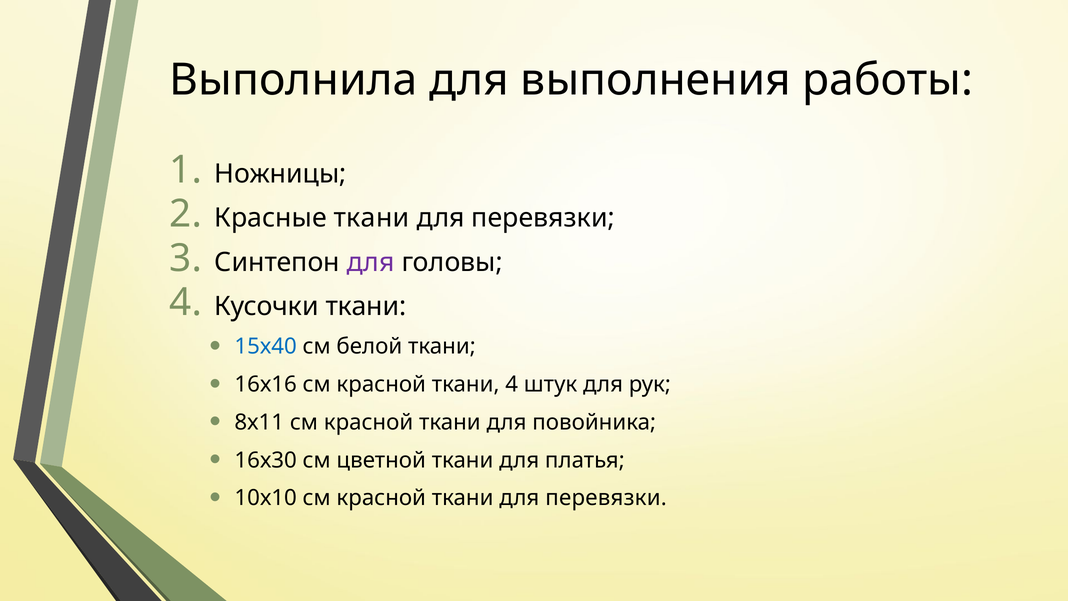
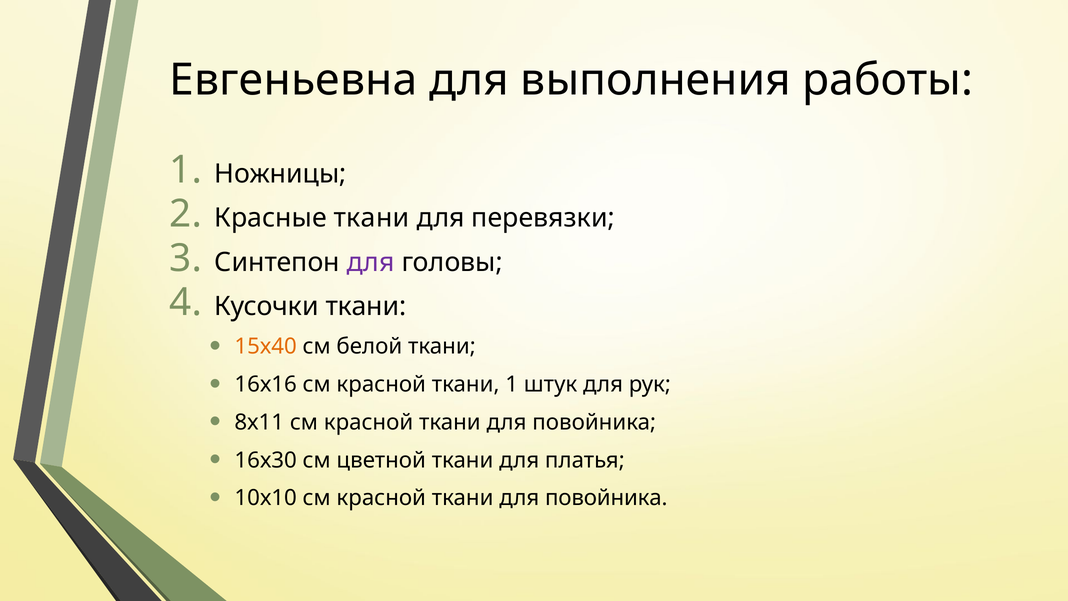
Выполнила: Выполнила -> Евгеньевна (293, 80)
15х40 colour: blue -> orange (266, 346)
ткани 4: 4 -> 1 (512, 384)
перевязки: перевязки -> повойника (606, 498)
